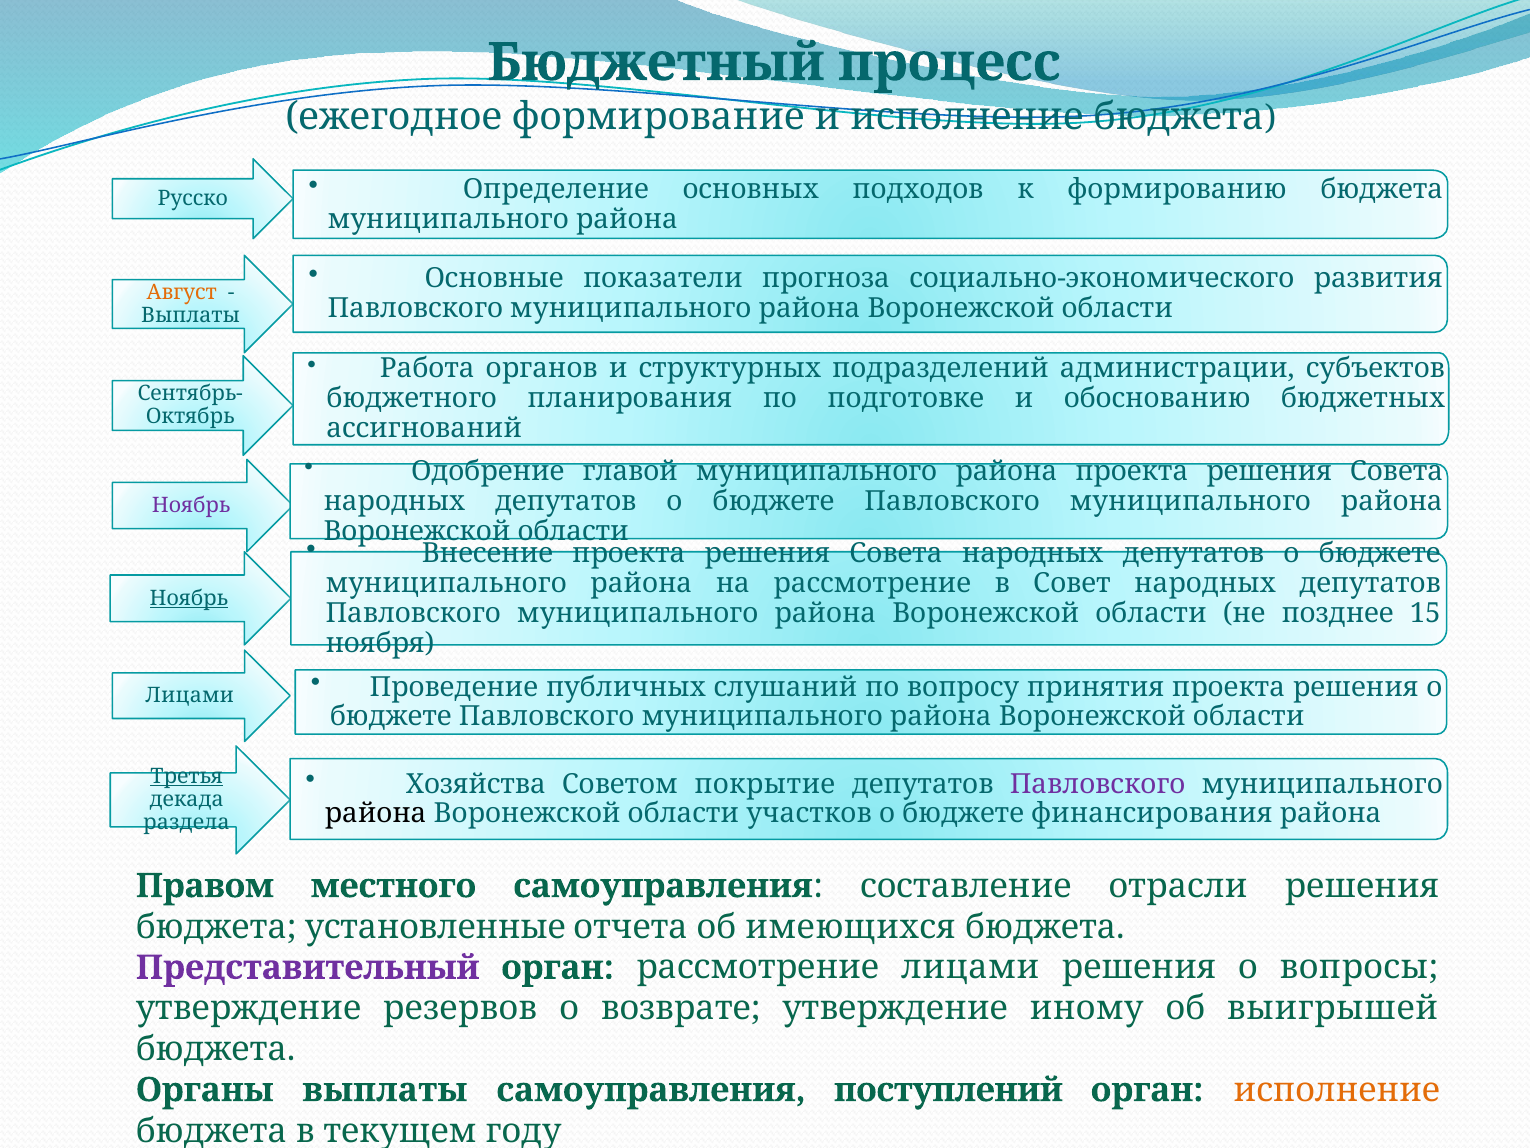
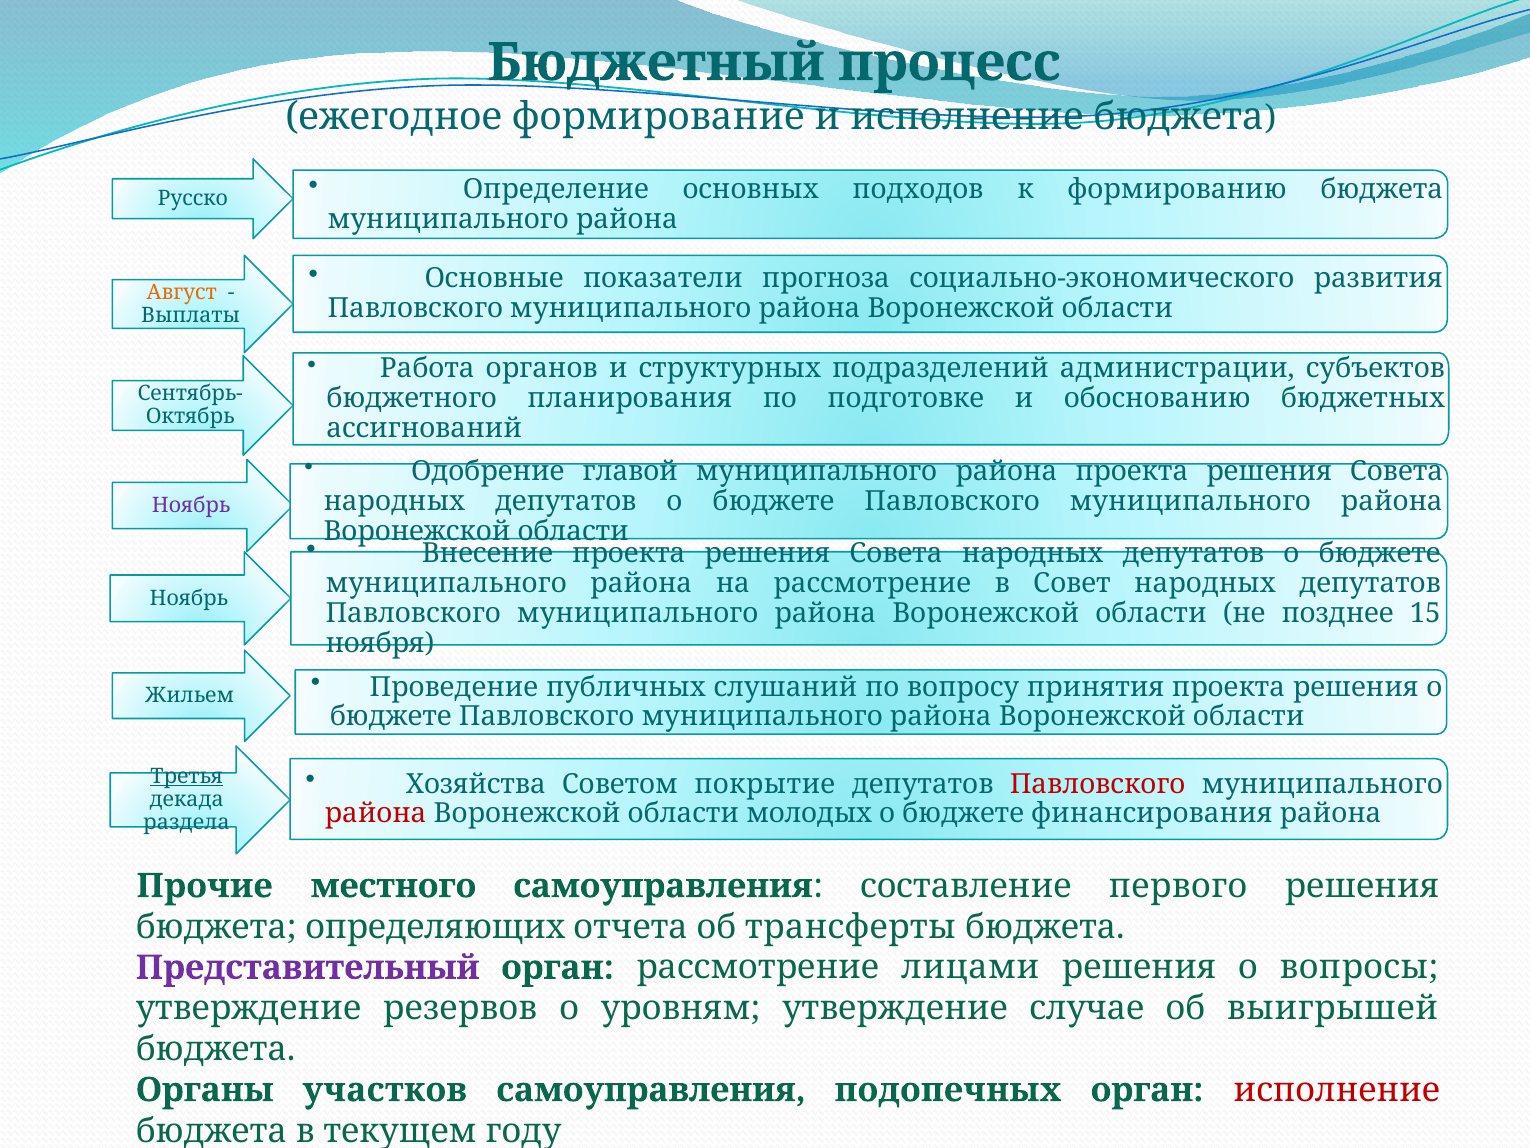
Ноябрь underline: present -> none (189, 598)
Лицами: Лицами -> Жильем (190, 695)
Павловского colour: purple -> red (1098, 784)
района colour: black -> red (376, 813)
участков: участков -> молодых (809, 813)
Правом: Правом -> Прочие (205, 886)
отрасли: отрасли -> первого (1178, 886)
установленные: установленные -> определяющих (435, 926)
имеющихся: имеющихся -> трансферты (850, 926)
возврате: возврате -> уровням (681, 1008)
иному: иному -> случае (1087, 1008)
Органы выплаты: выплаты -> участков (385, 1090)
поступлений: поступлений -> подопечных (948, 1090)
исполнение colour: orange -> red (1337, 1090)
